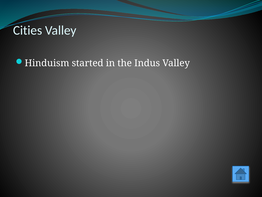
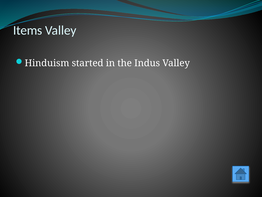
Cities: Cities -> Items (28, 30)
